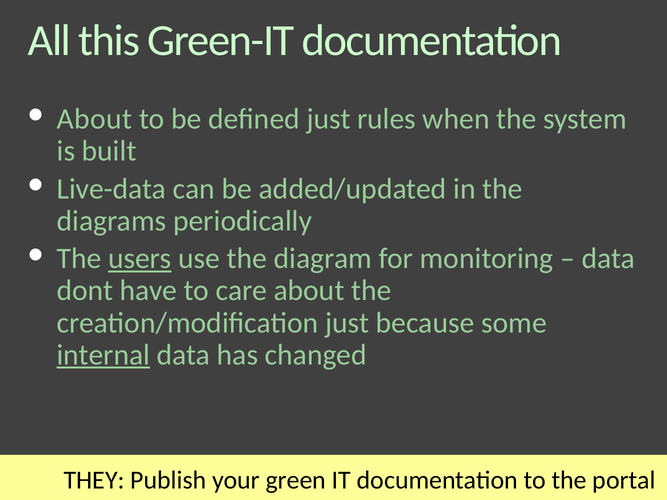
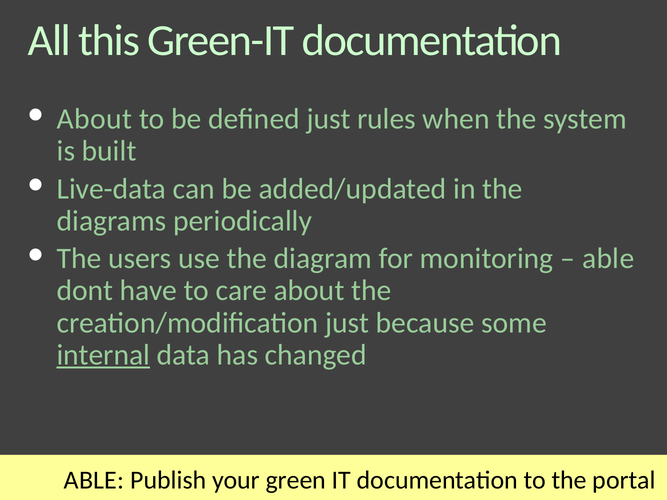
users underline: present -> none (140, 259)
data: data -> able (608, 259)
THEY: THEY -> ABLE (94, 481)
